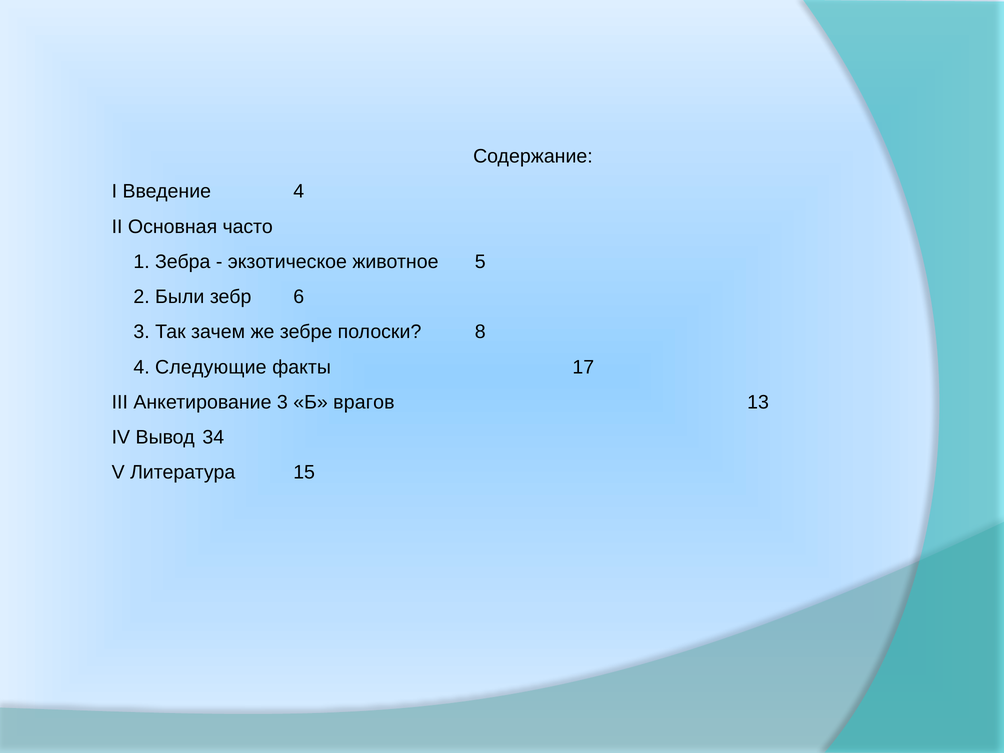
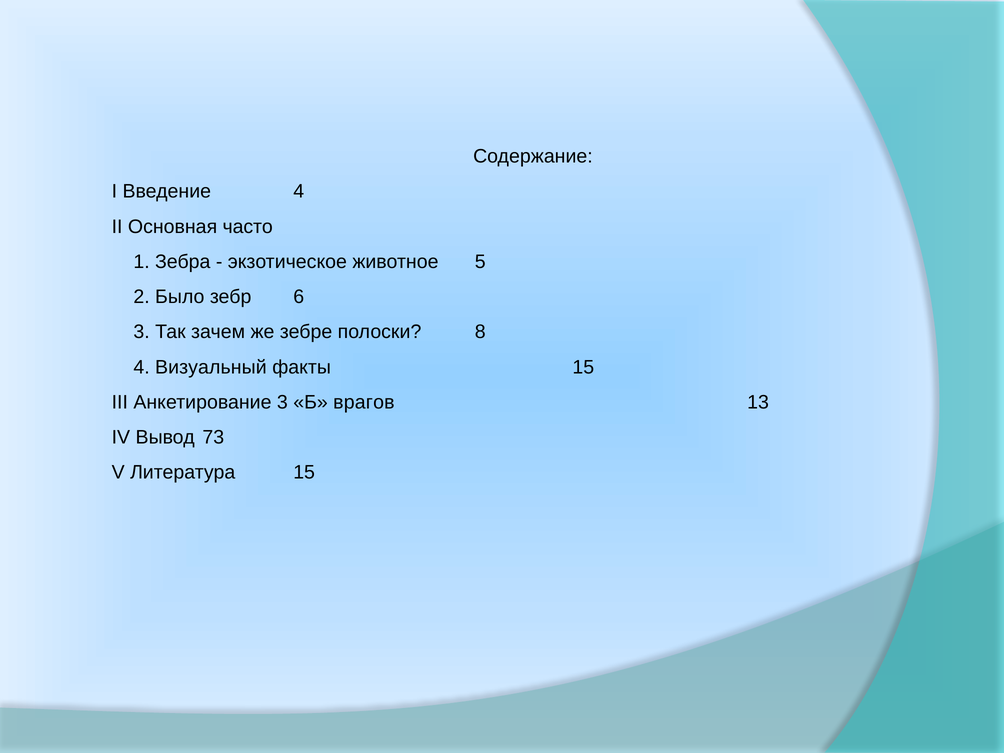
Были: Были -> Было (180, 297)
Следующие: Следующие -> Визуальный (211, 367)
факты 17: 17 -> 15 (583, 367)
34: 34 -> 73 (213, 437)
